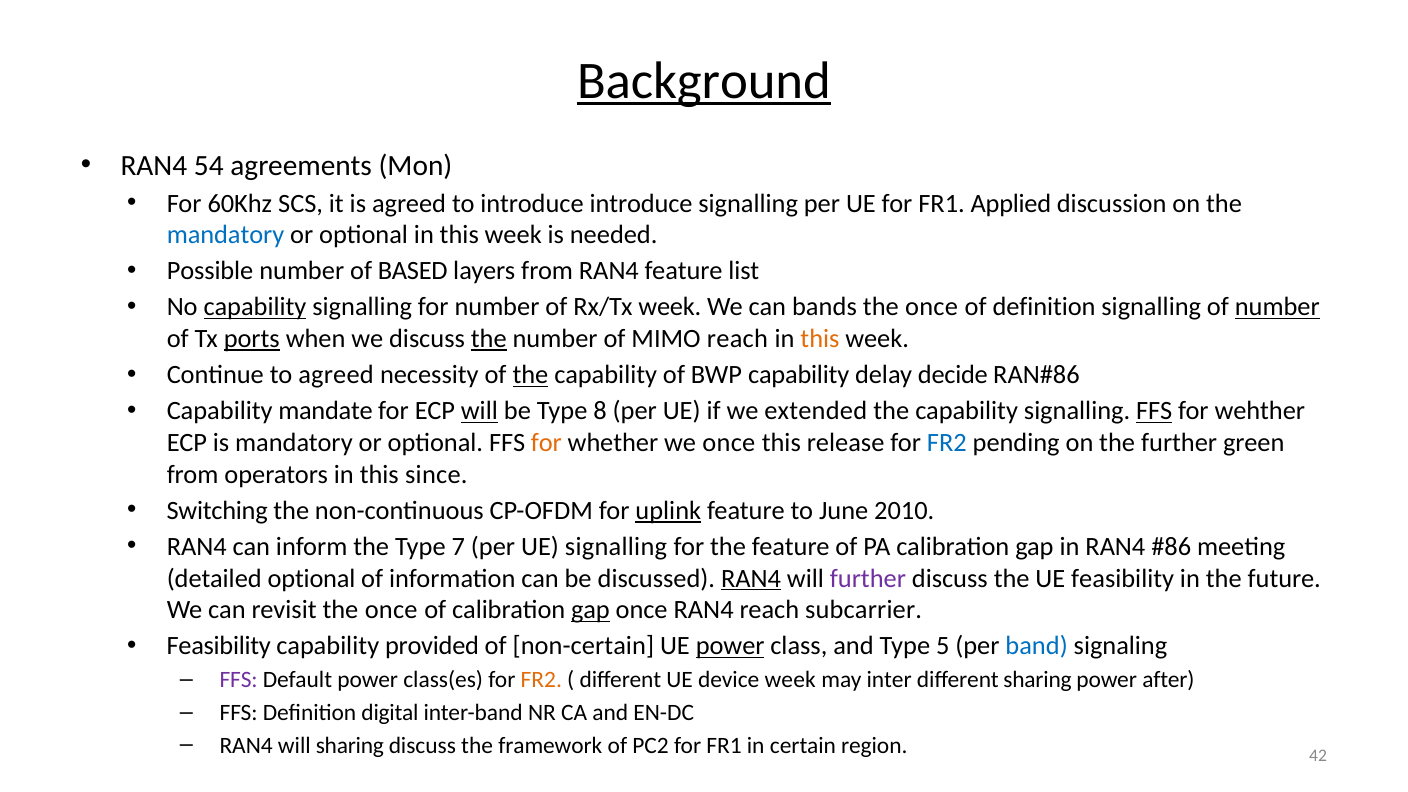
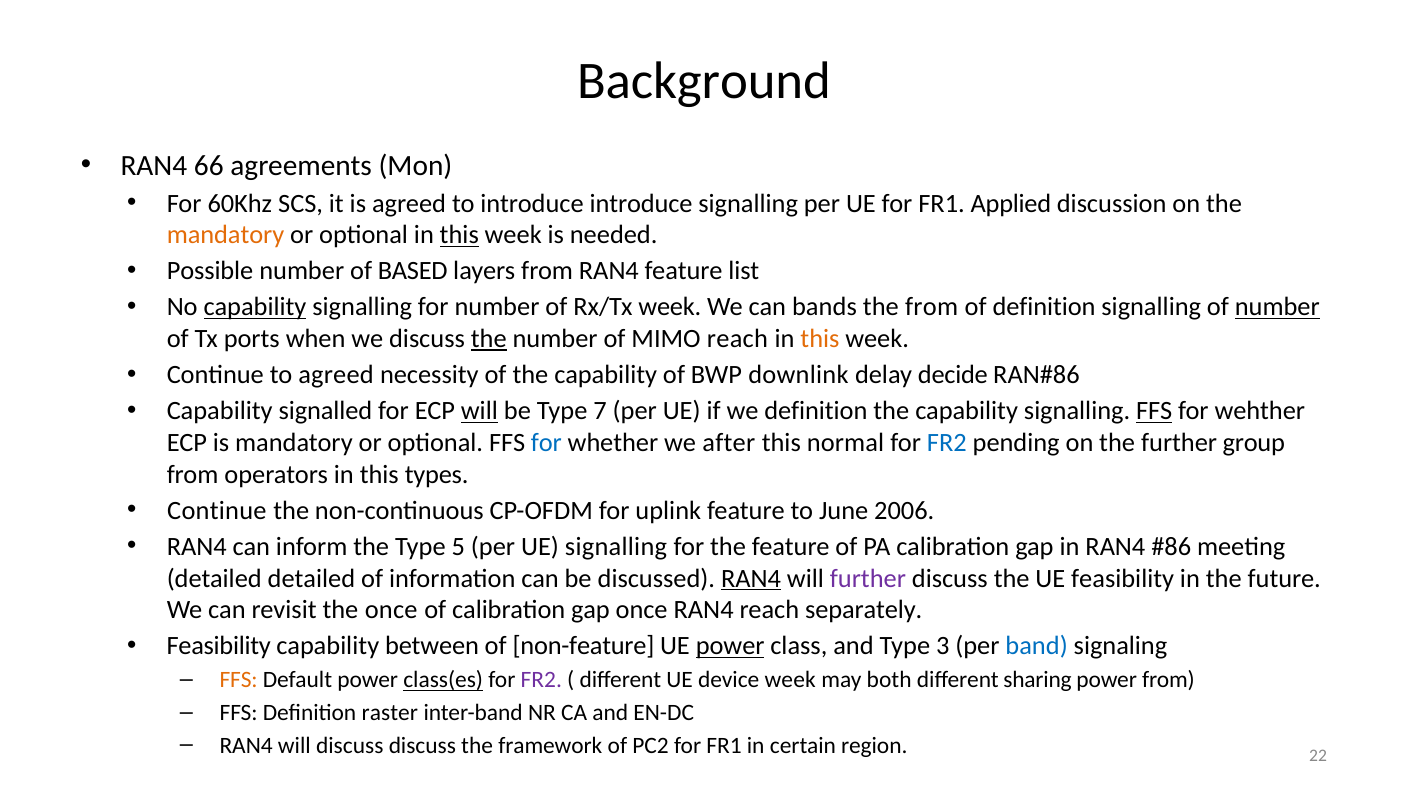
Background underline: present -> none (704, 81)
54: 54 -> 66 (209, 166)
mandatory colour: blue -> orange (225, 235)
this underline: none -> present (459, 235)
once: once -> from (932, 307)
ports underline: present -> none (252, 339)
the underline: present -> none (530, 375)
BWP capability: capability -> downlink (798, 375)
mandate: mandate -> signalled (325, 411)
8: 8 -> 7 (600, 411)
we extended: extended -> definition (816, 411)
for colour: orange -> blue (546, 443)
we once: once -> after (729, 443)
release: release -> normal (846, 443)
green: green -> group (1254, 443)
since: since -> types (437, 474)
Switching: Switching -> Continue (217, 511)
uplink underline: present -> none (668, 511)
2010: 2010 -> 2006 (904, 511)
7: 7 -> 5 (458, 547)
detailed optional: optional -> detailed (311, 578)
gap underline: present -> none (590, 610)
subcarrier: subcarrier -> separately (864, 610)
provided: provided -> between (432, 646)
non-certain: non-certain -> non-feature (584, 646)
5: 5 -> 3 (943, 646)
FFS colour: purple -> orange (239, 680)
class(es underline: none -> present (443, 680)
FR2 colour: orange -> purple (541, 680)
inter: inter -> both (889, 680)
power after: after -> from (1168, 680)
digital: digital -> raster (390, 713)
will sharing: sharing -> discuss (350, 745)
42: 42 -> 22 (1318, 756)
